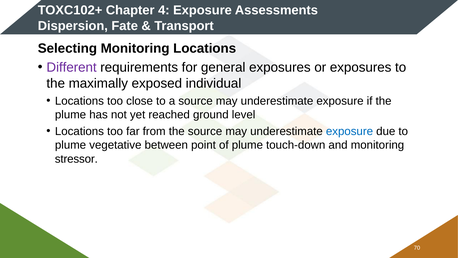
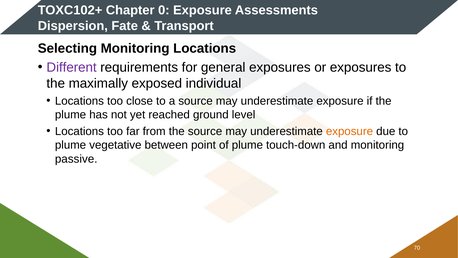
4: 4 -> 0 (164, 10)
exposure colour: blue -> orange (349, 131)
stressor: stressor -> passive (76, 159)
